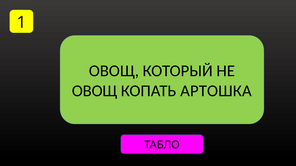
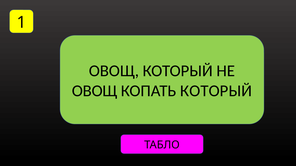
КОПАТЬ АРТОШКА: АРТОШКА -> КОТОРЫЙ (216, 91)
